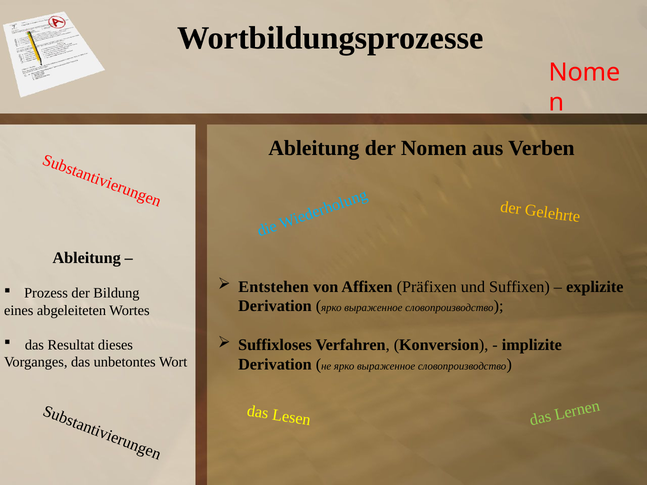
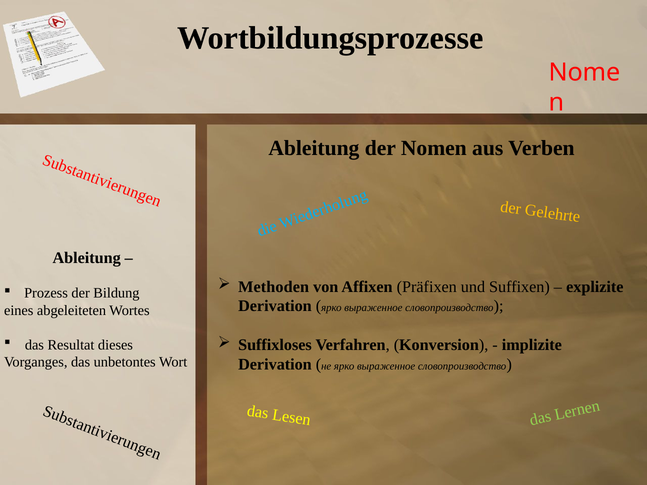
Entstehen: Entstehen -> Methoden (274, 287)
